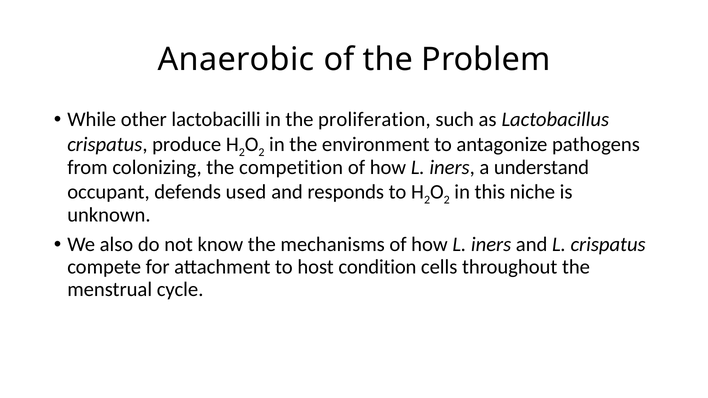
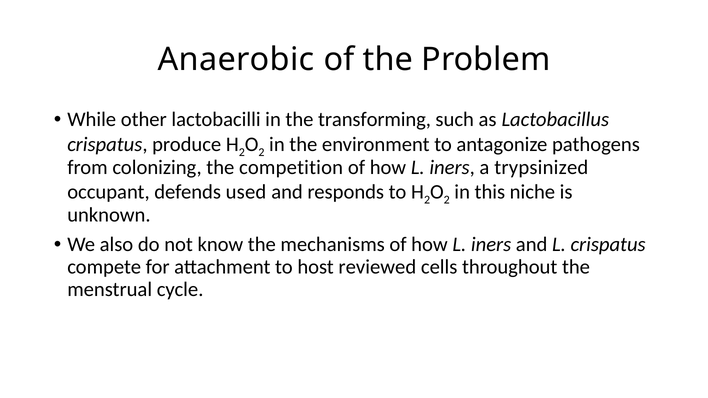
proliferation: proliferation -> transforming (375, 120)
understand: understand -> trypsinized (541, 167)
condition: condition -> reviewed (377, 267)
